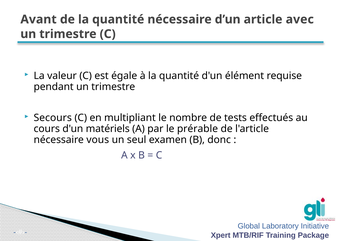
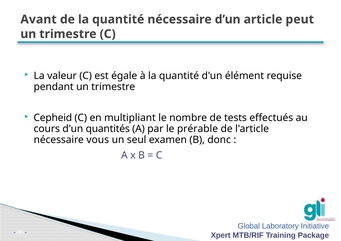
avec: avec -> peut (300, 19)
Secours: Secours -> Cepheid (53, 118)
matériels: matériels -> quantités (108, 129)
